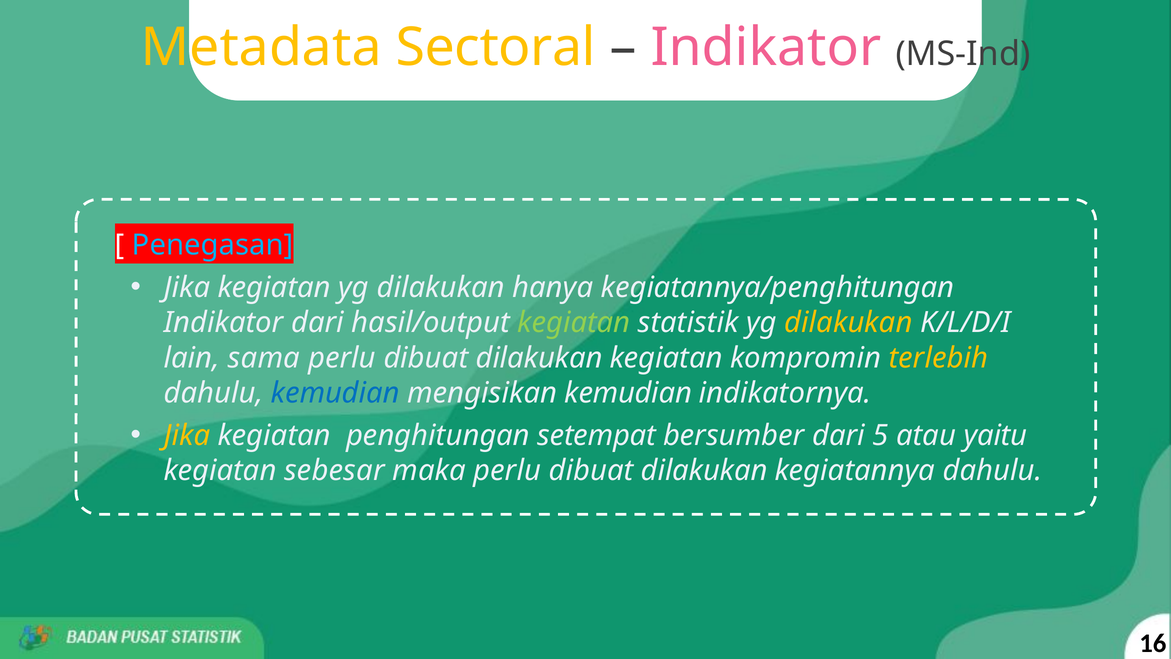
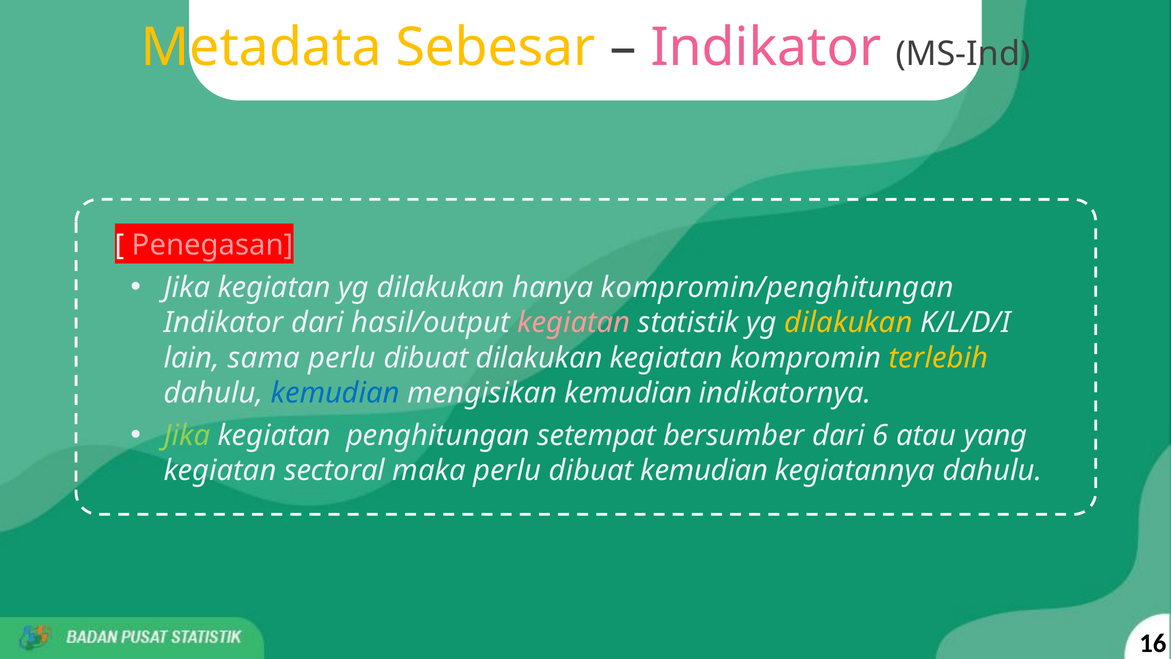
Sectoral: Sectoral -> Sebesar (495, 48)
Penegasan colour: light blue -> pink (213, 245)
kegiatannya/penghitungan: kegiatannya/penghitungan -> kompromin/penghitungan (777, 287)
kegiatan colour: light green -> pink (574, 323)
Jika colour: yellow -> light green (187, 435)
5: 5 -> 6 (881, 435)
yaitu: yaitu -> yang (996, 435)
sebesar: sebesar -> sectoral (335, 470)
maka perlu dibuat dilakukan: dilakukan -> kemudian (704, 470)
